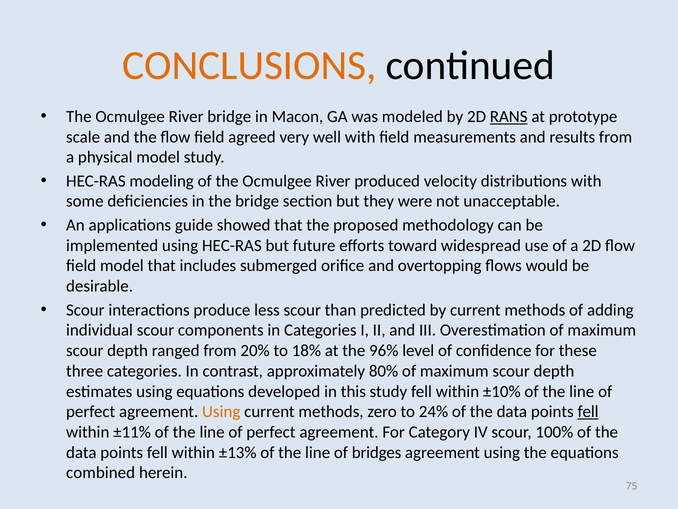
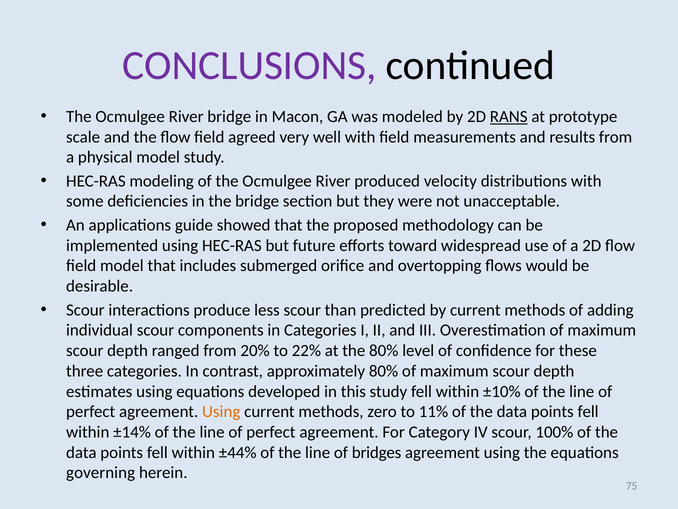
CONCLUSIONS colour: orange -> purple (249, 66)
18%: 18% -> 22% (306, 350)
the 96%: 96% -> 80% (384, 350)
24%: 24% -> 11% (433, 411)
fell underline: present -> none (588, 411)
±11%: ±11% -> ±14% (132, 432)
±13%: ±13% -> ±44% (238, 452)
combined: combined -> governing (101, 472)
